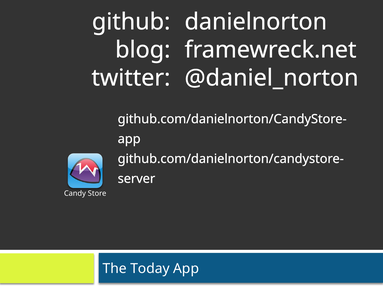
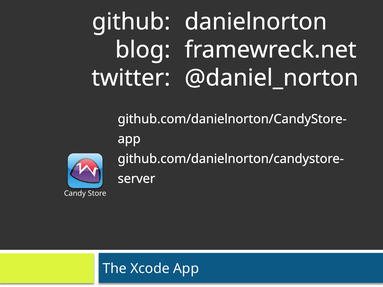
Today: Today -> Xcode (150, 269)
